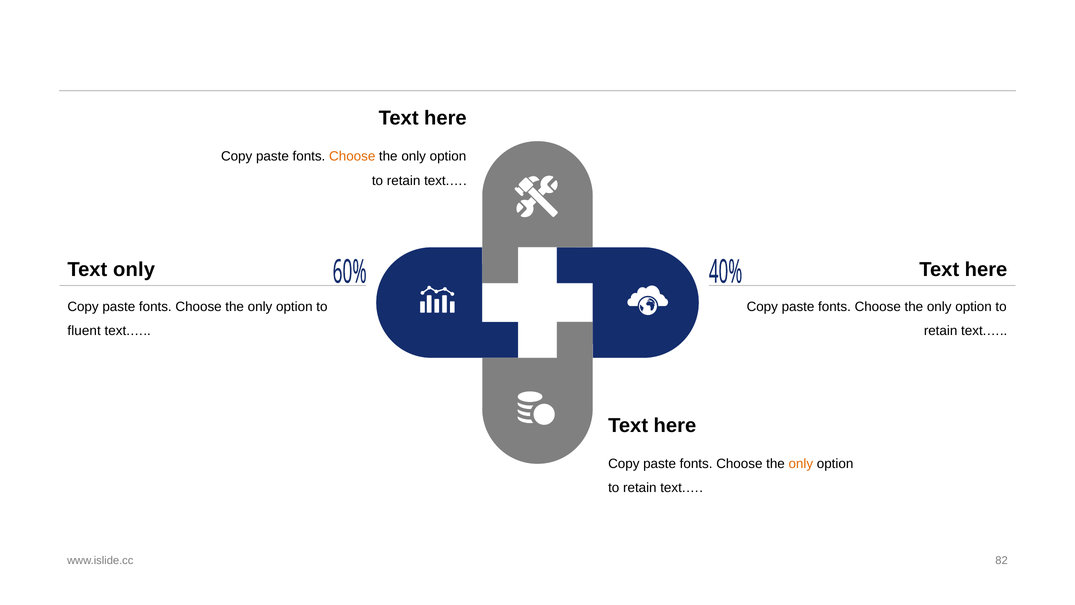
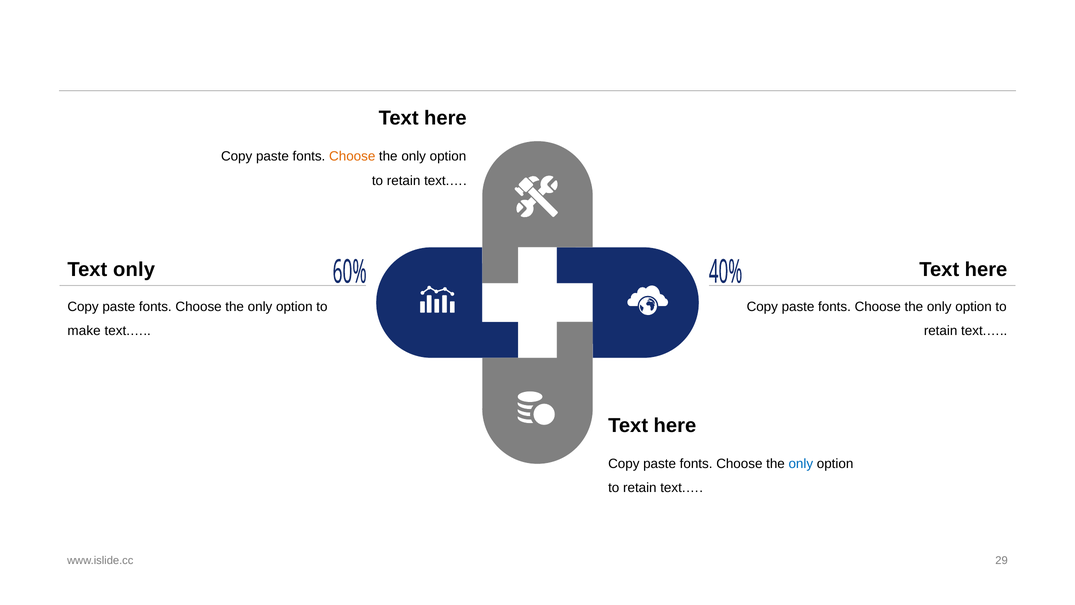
fluent: fluent -> make (84, 331)
only colour: orange -> blue (801, 464)
82: 82 -> 29 (1002, 560)
